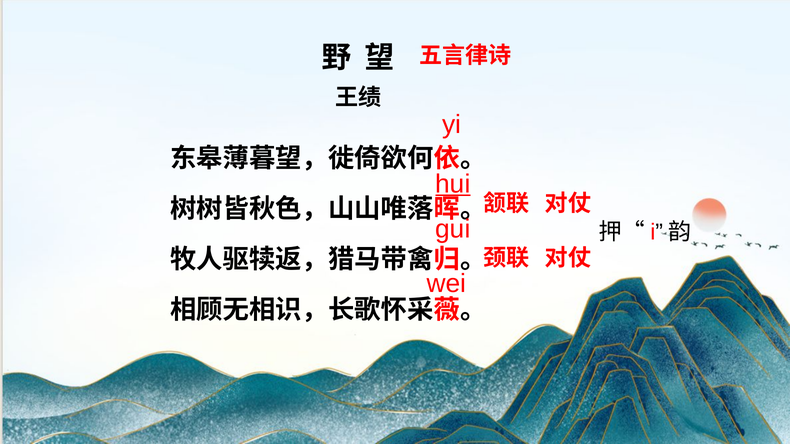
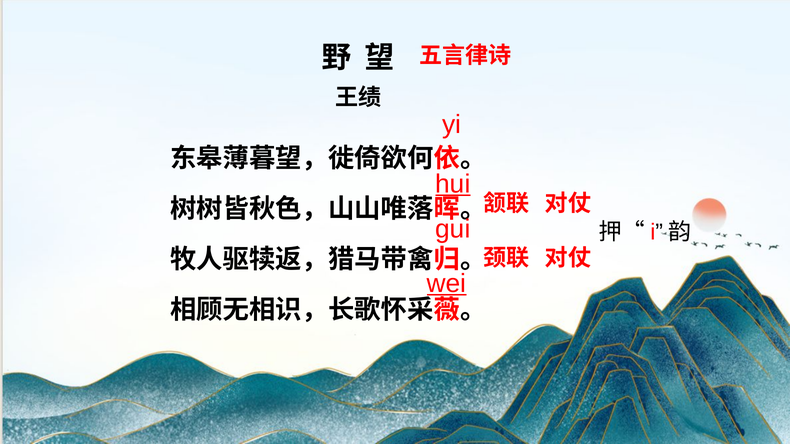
wei underline: none -> present (447, 284)
